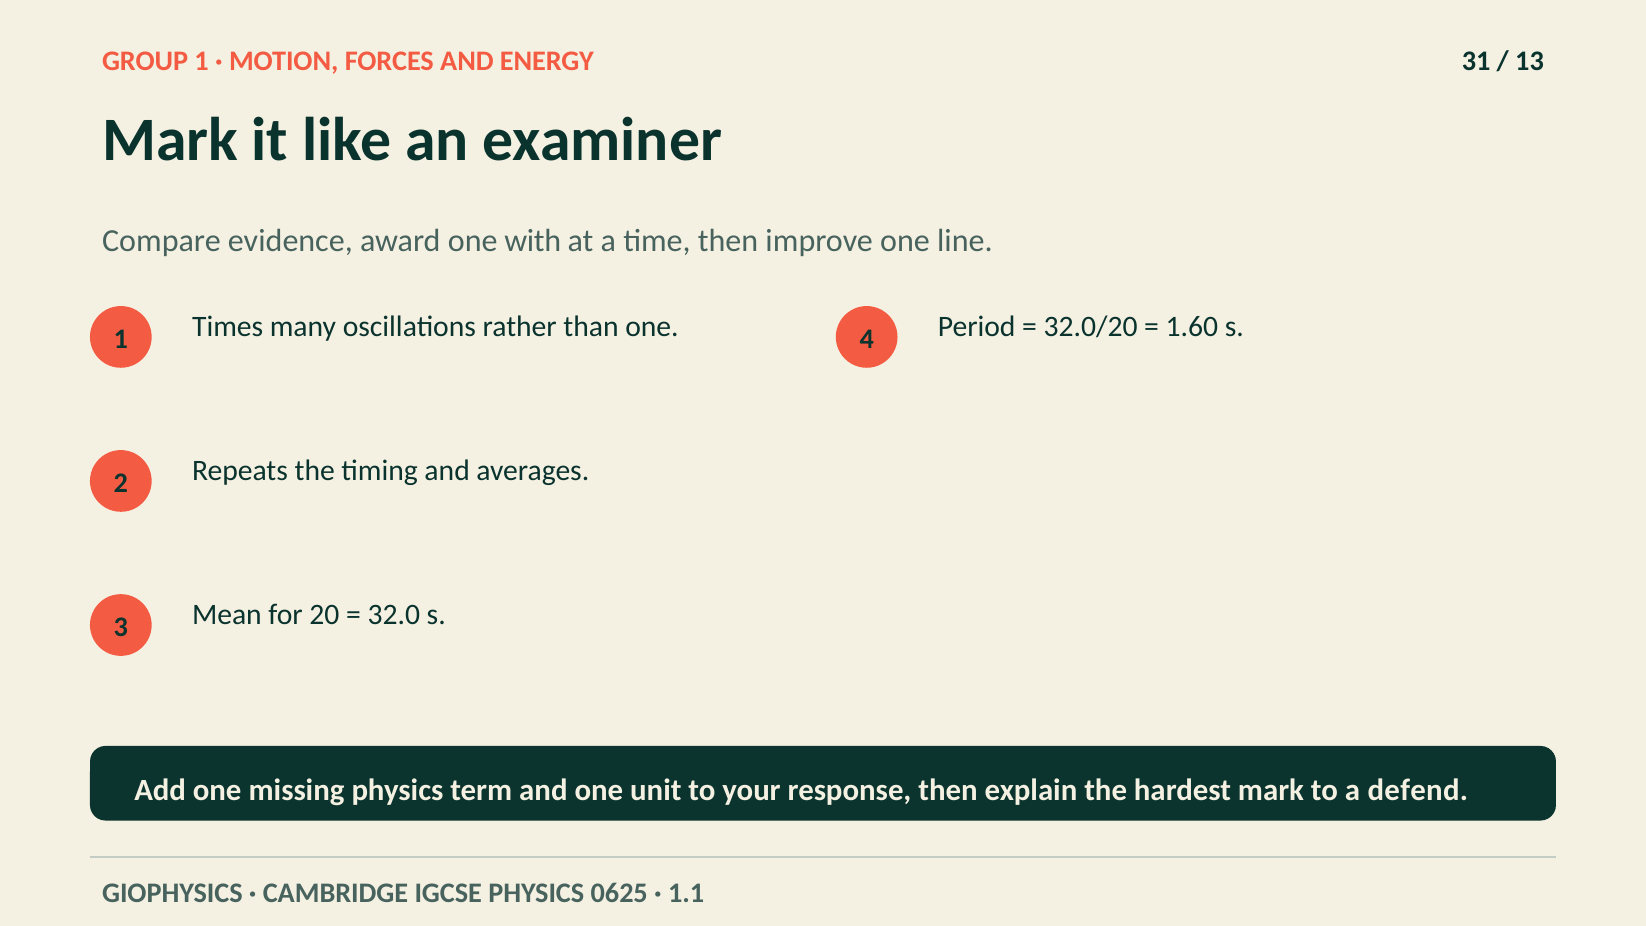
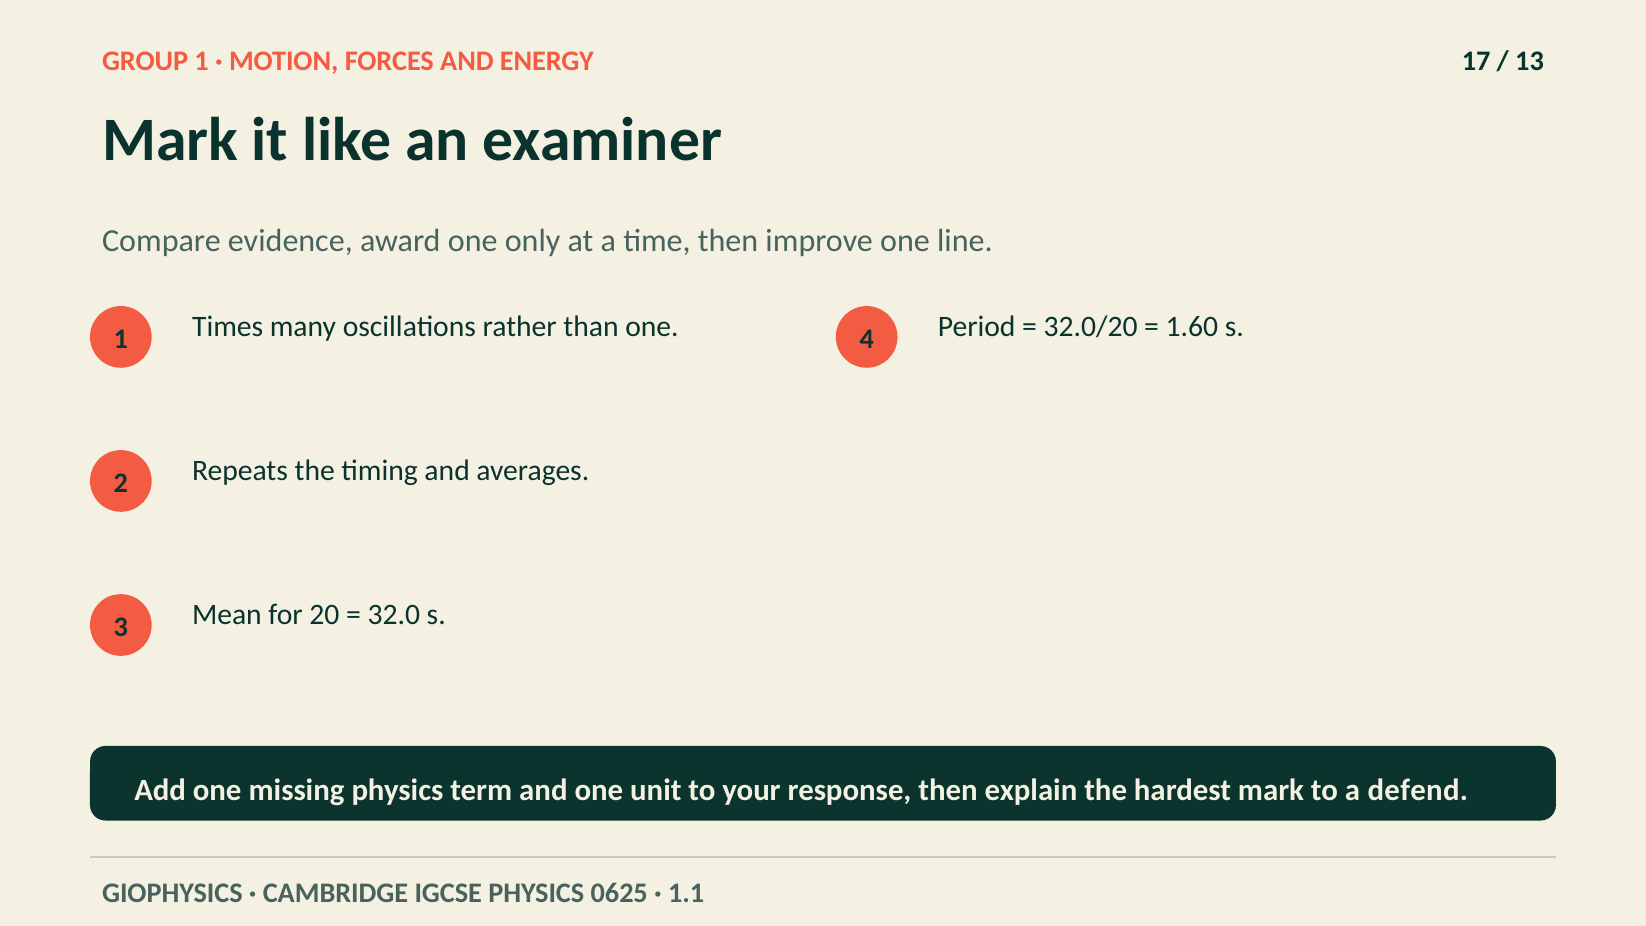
31: 31 -> 17 (1476, 61)
with: with -> only (533, 241)
